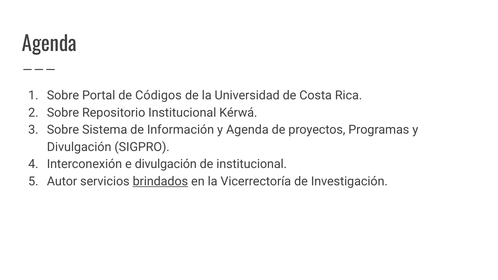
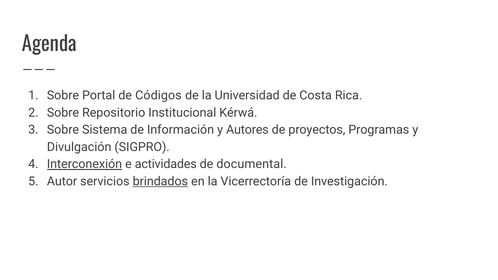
y Agenda: Agenda -> Autores (247, 130)
Interconexión underline: none -> present (84, 164)
e divulgación: divulgación -> actividades (166, 164)
de institucional: institucional -> documental (252, 164)
